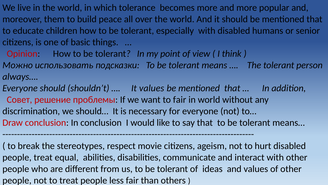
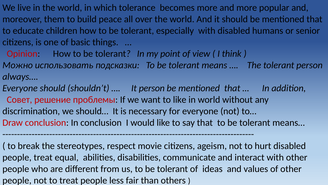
It values: values -> person (152, 88)
to fair: fair -> like (180, 100)
